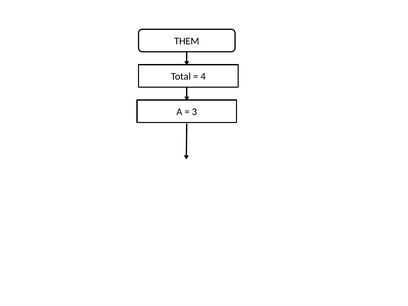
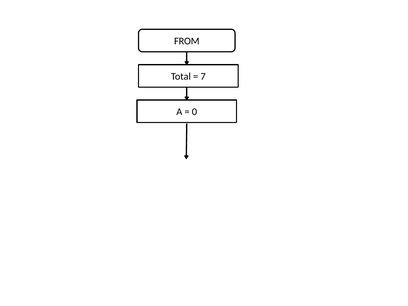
THEM: THEM -> FROM (187, 41)
4: 4 -> 7 (203, 77)
3: 3 -> 0 (194, 112)
